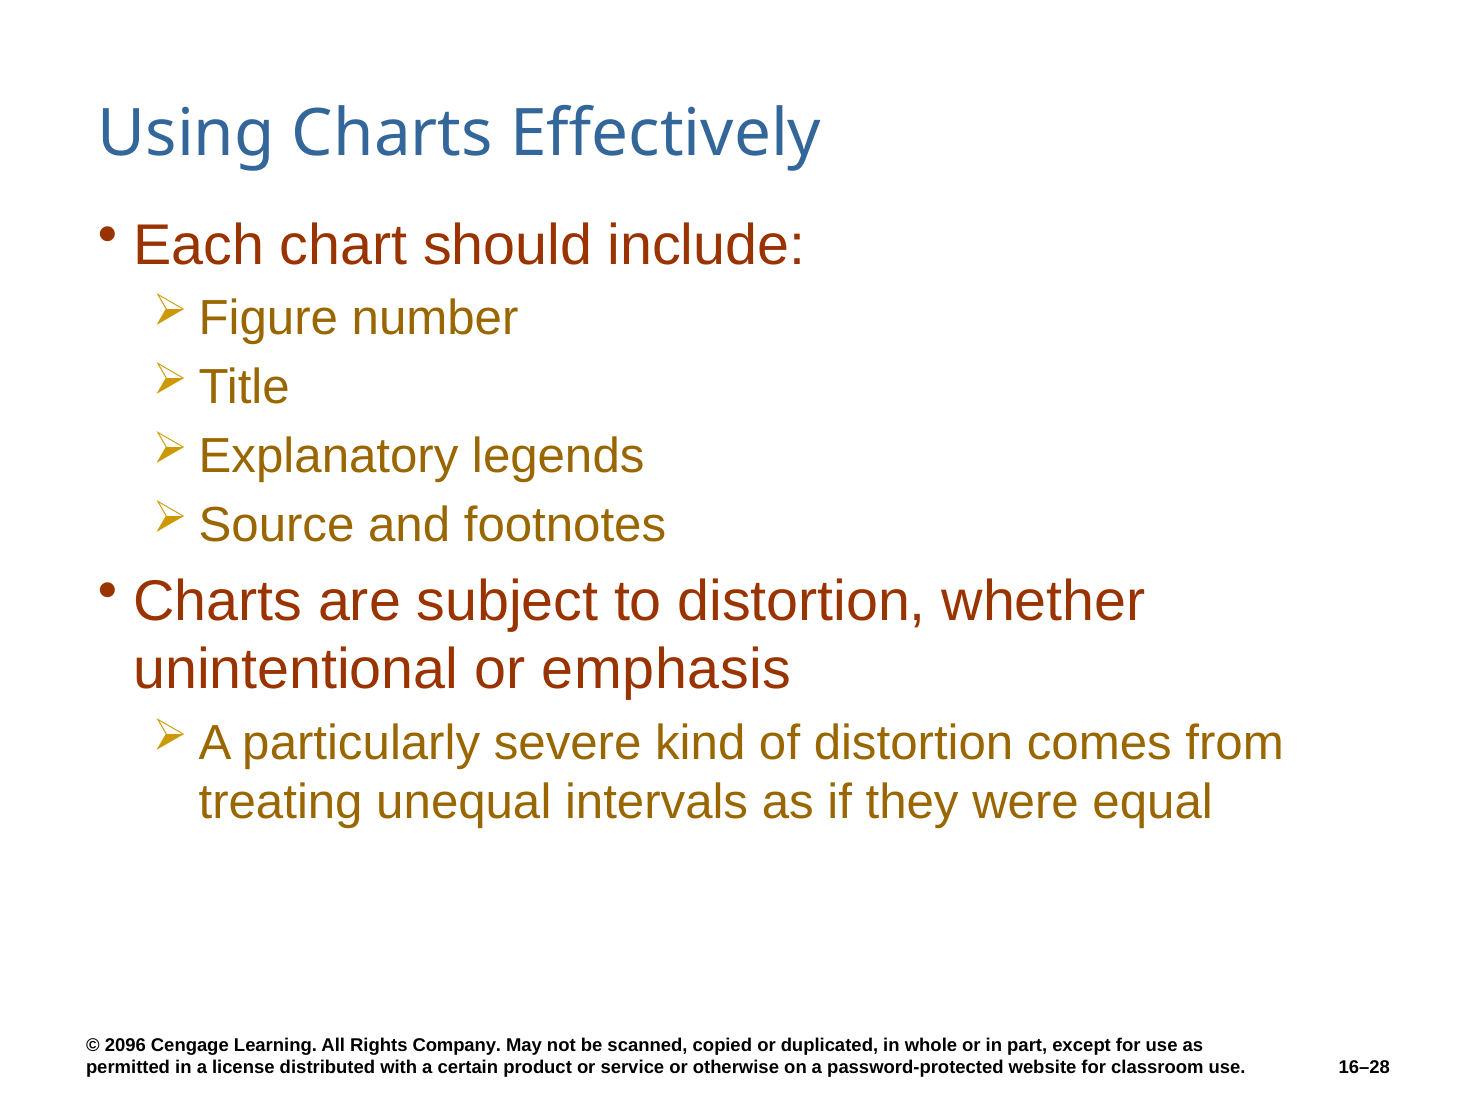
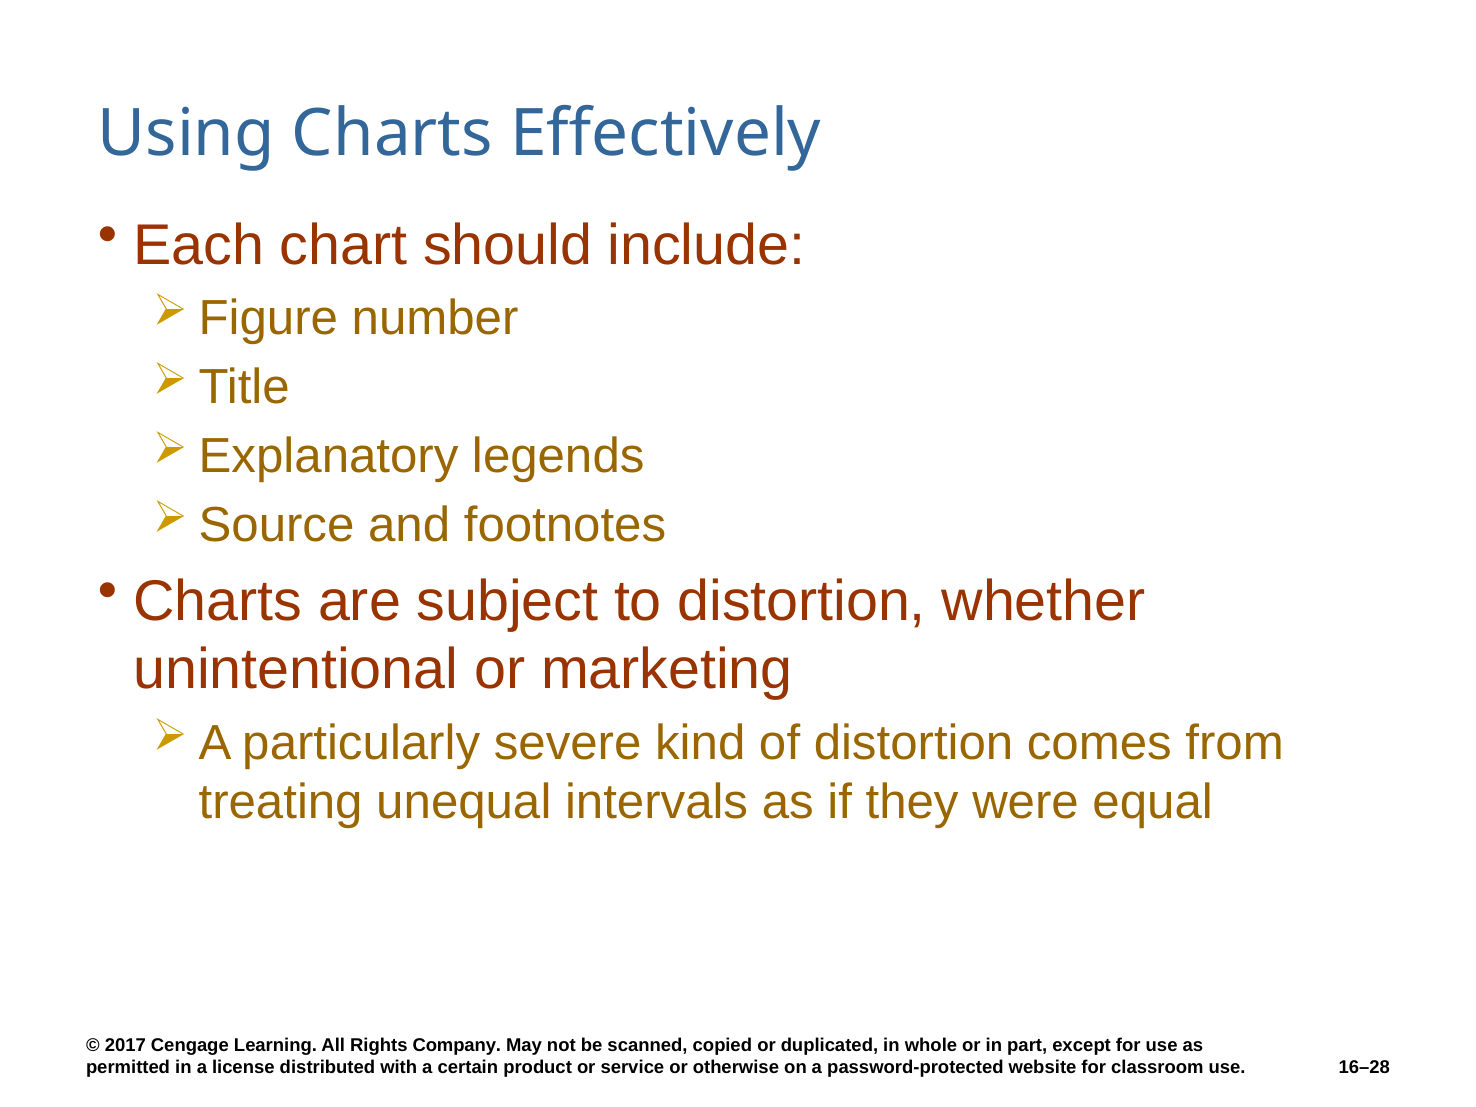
emphasis: emphasis -> marketing (667, 670)
2096: 2096 -> 2017 (125, 1046)
